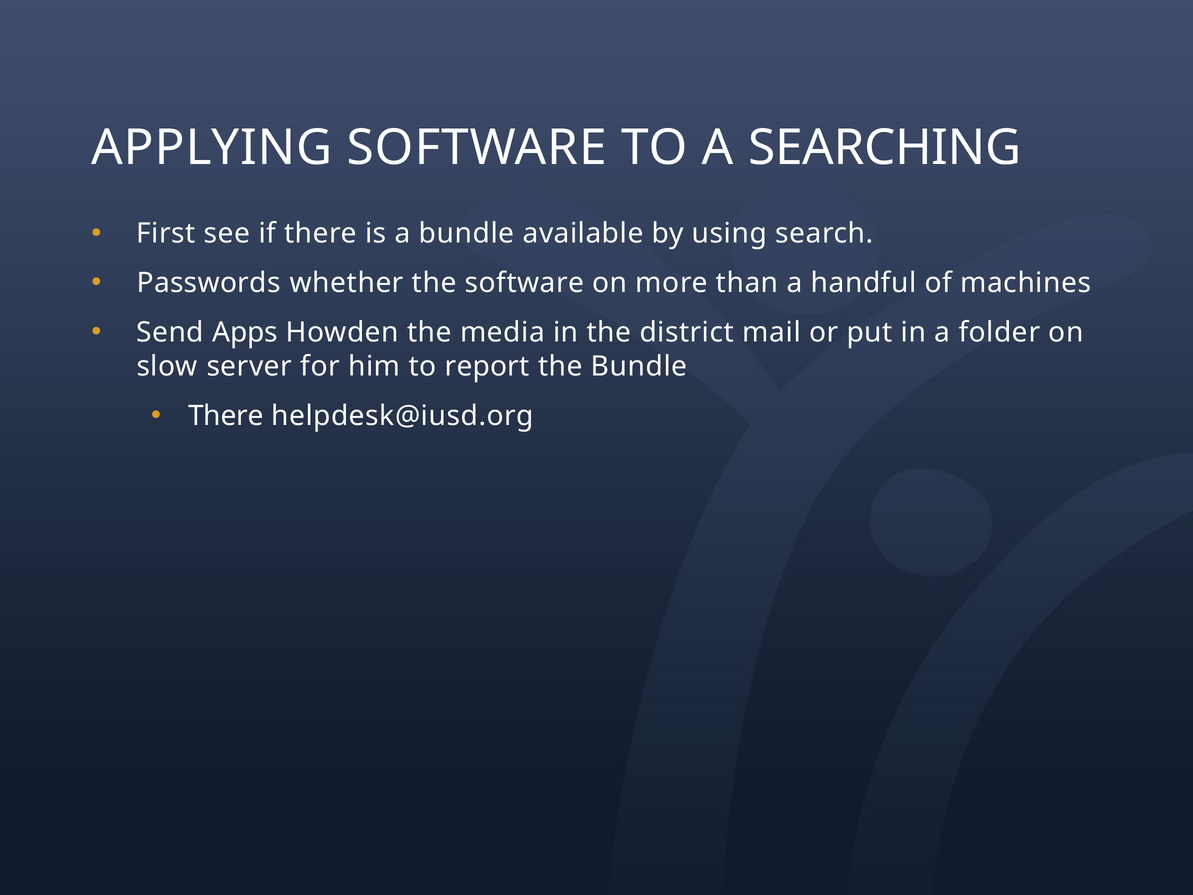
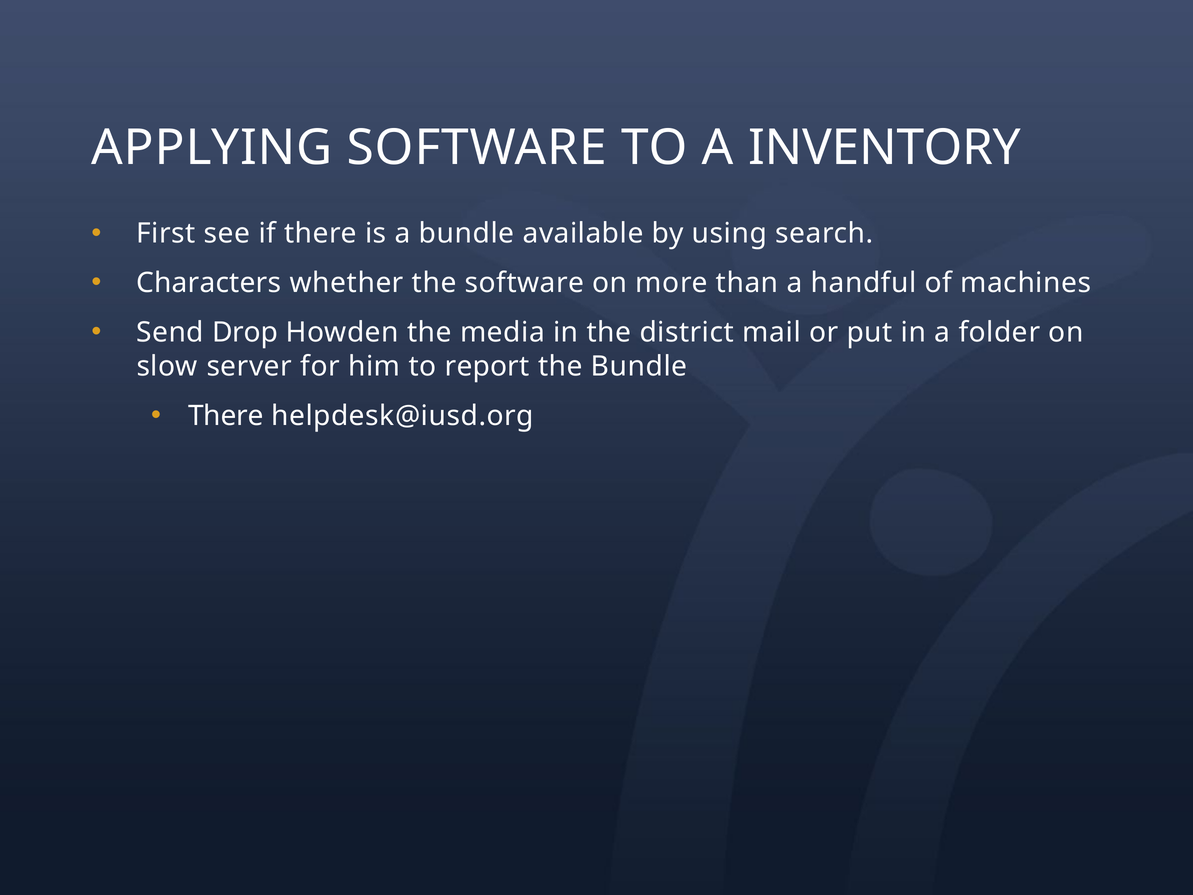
SEARCHING: SEARCHING -> INVENTORY (885, 148)
Passwords: Passwords -> Characters (209, 283)
Apps: Apps -> Drop (245, 332)
